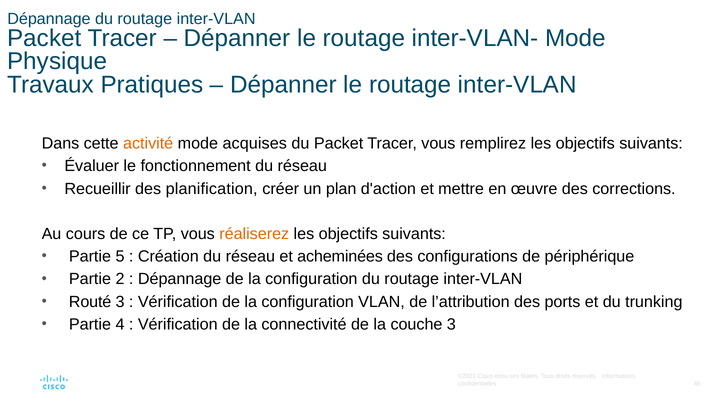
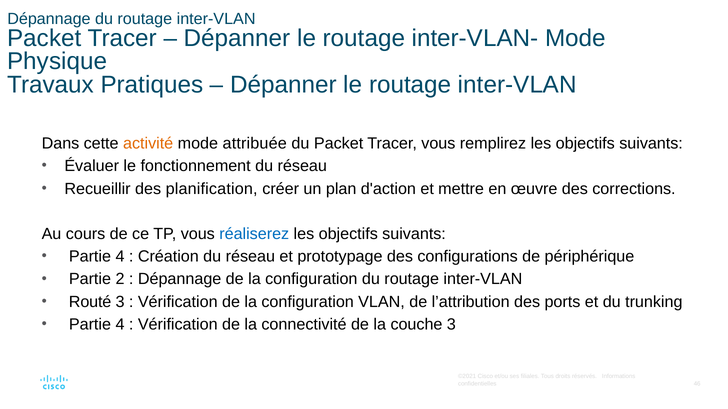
acquises: acquises -> attribuée (255, 144)
réaliserez colour: orange -> blue (254, 234)
5: 5 -> 4 (120, 257)
acheminées: acheminées -> prototypage (340, 257)
